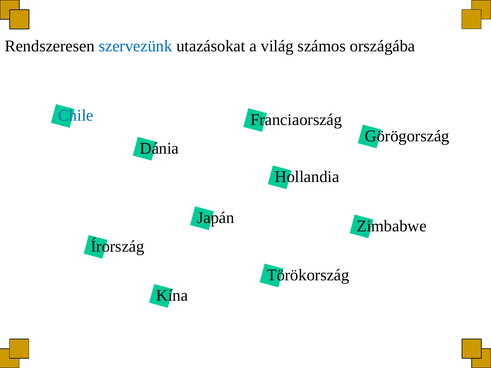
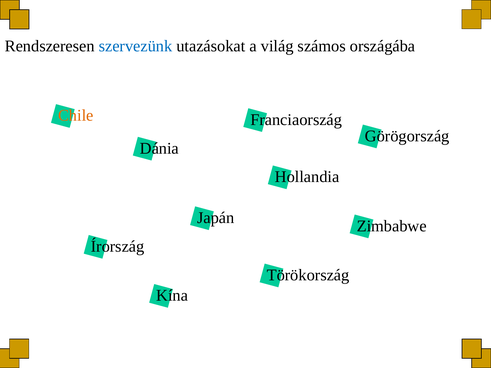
Chile colour: blue -> orange (76, 116)
